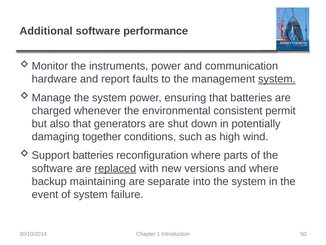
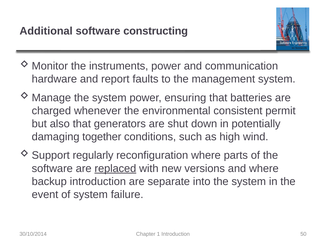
performance: performance -> constructing (156, 31)
system underline: present -> none (277, 79)
batteries: batteries -> regularly (93, 155)
backup maintaining: maintaining -> introduction (98, 181)
